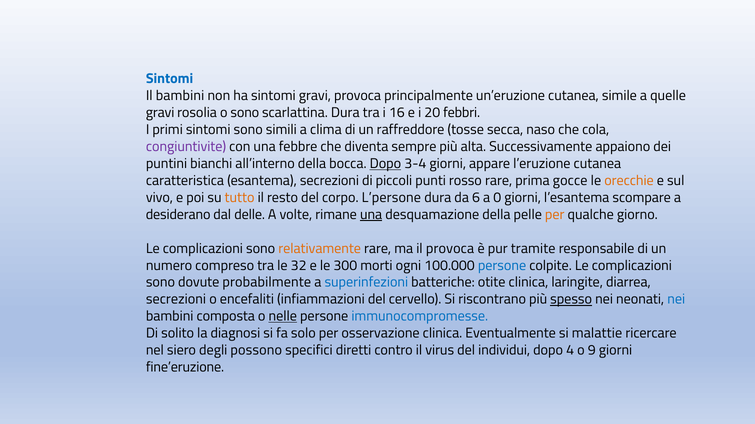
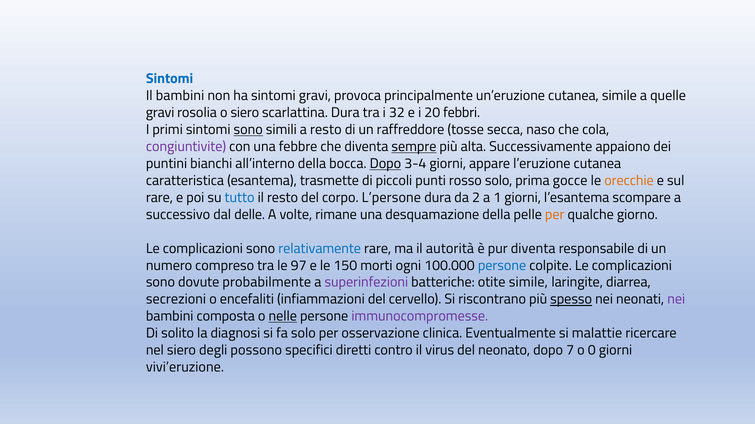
o sono: sono -> siero (245, 113)
16: 16 -> 32 (397, 113)
sono underline: none -> present (248, 130)
a clima: clima -> resto (326, 130)
sempre underline: none -> present (414, 147)
esantema secrezioni: secrezioni -> trasmette (329, 181)
rosso rare: rare -> solo (499, 181)
vivo: vivo -> rare (159, 198)
tutto colour: orange -> blue (240, 198)
6: 6 -> 2 (476, 198)
0: 0 -> 1 (497, 198)
desiderano: desiderano -> successivo (178, 215)
una underline: present -> none (371, 215)
relativamente colour: orange -> blue (320, 249)
il provoca: provoca -> autorità (450, 249)
pur tramite: tramite -> diventa (533, 249)
32: 32 -> 97 (299, 266)
300: 300 -> 150 (345, 266)
superinfezioni colour: blue -> purple (366, 283)
otite clinica: clinica -> simile (528, 283)
nei colour: blue -> purple (676, 300)
immunocompromesse colour: blue -> purple (420, 317)
individui: individui -> neonato (504, 351)
4: 4 -> 7 (570, 351)
9: 9 -> 0 (592, 351)
fine’eruzione: fine’eruzione -> vivi’eruzione (185, 368)
